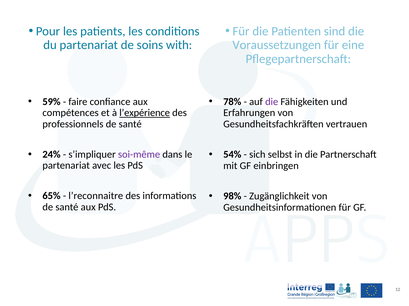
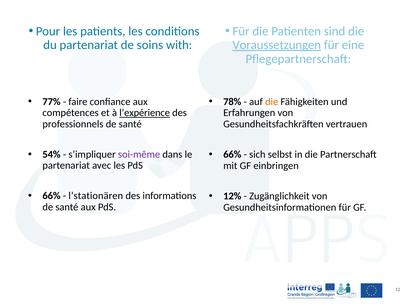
Voraussetzungen underline: none -> present (277, 45)
59%: 59% -> 77% (52, 102)
die colour: purple -> orange (272, 102)
24%: 24% -> 54% (52, 155)
54%: 54% -> 66% (232, 155)
65%: 65% -> 66% (52, 196)
l’reconnaitre: l’reconnaitre -> l’stationären (96, 196)
98%: 98% -> 12% (232, 197)
